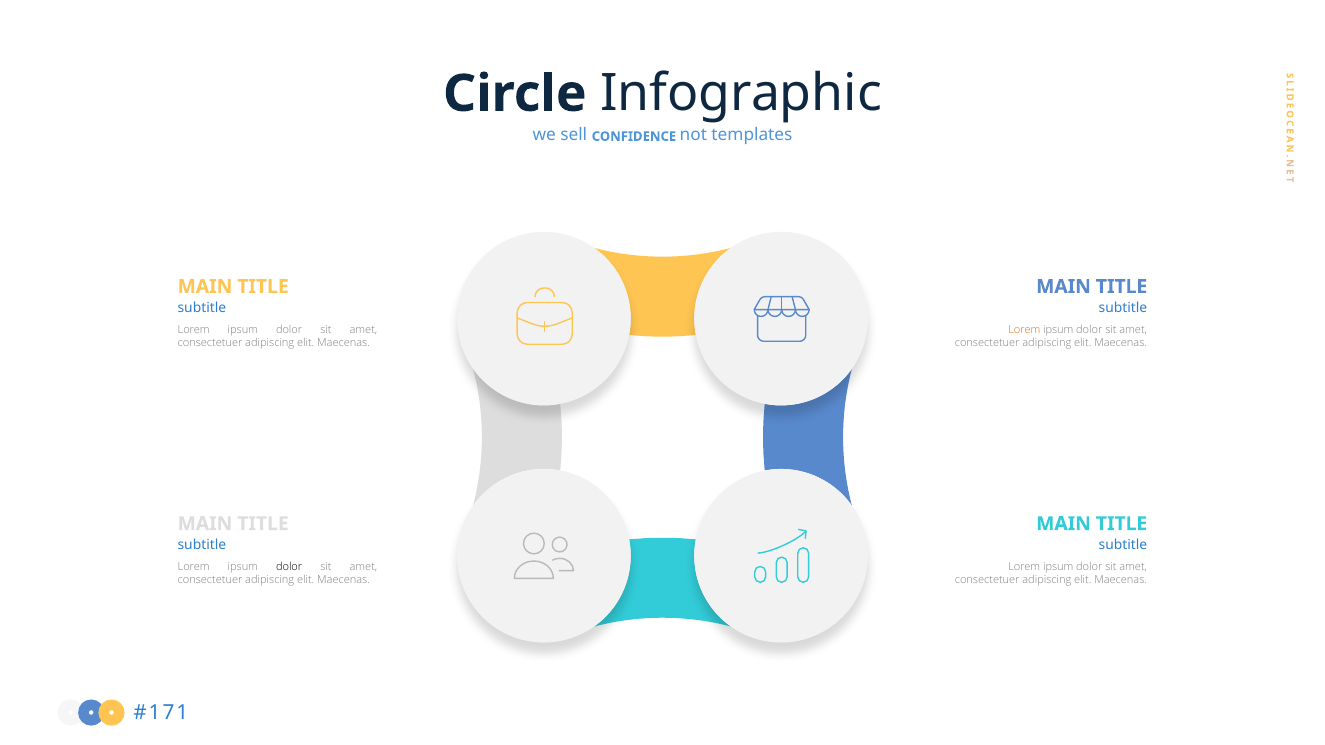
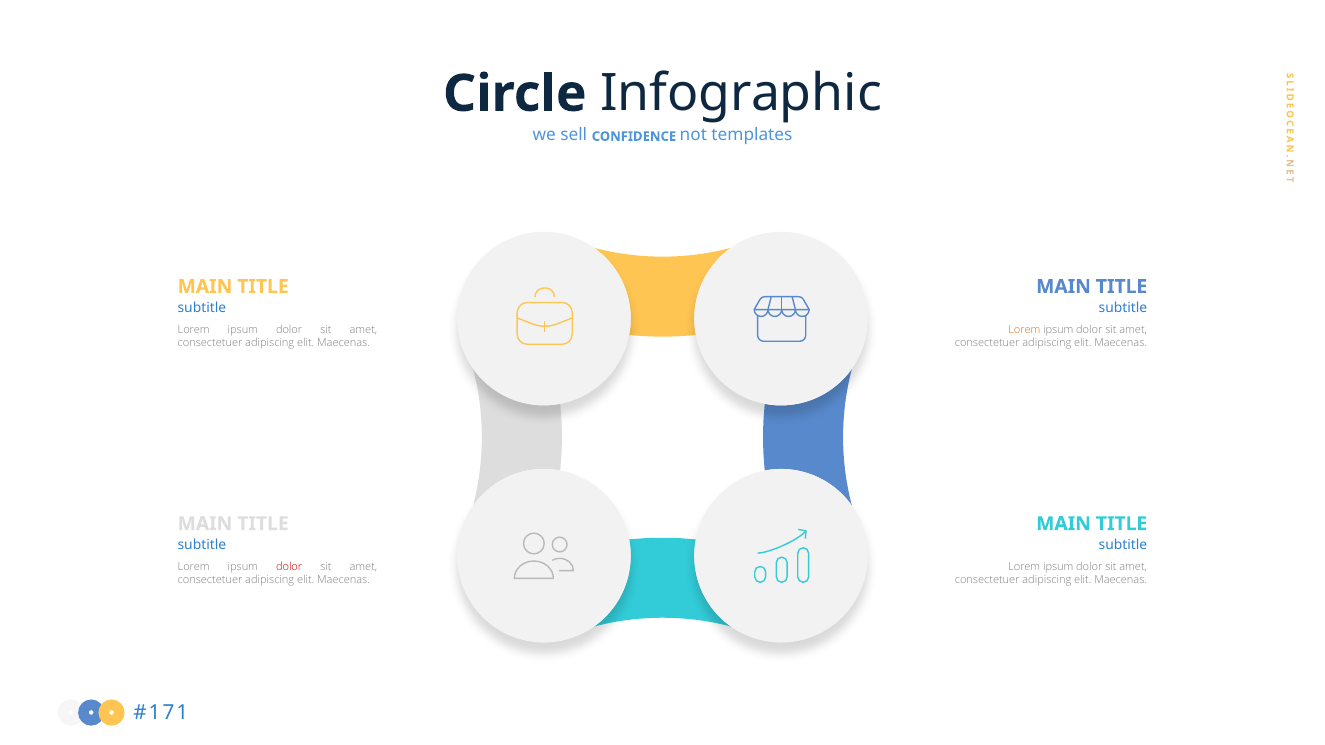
dolor colour: black -> red (289, 567)
